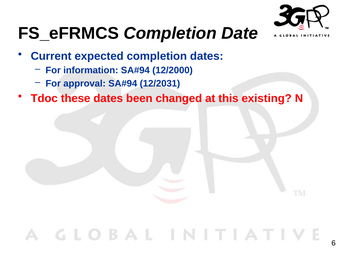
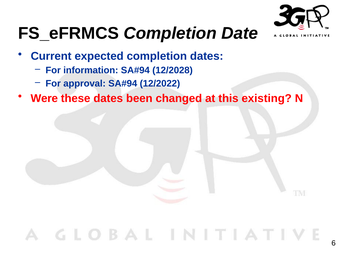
12/2000: 12/2000 -> 12/2028 (173, 70)
12/2031: 12/2031 -> 12/2022 (160, 84)
Tdoc: Tdoc -> Were (44, 98)
